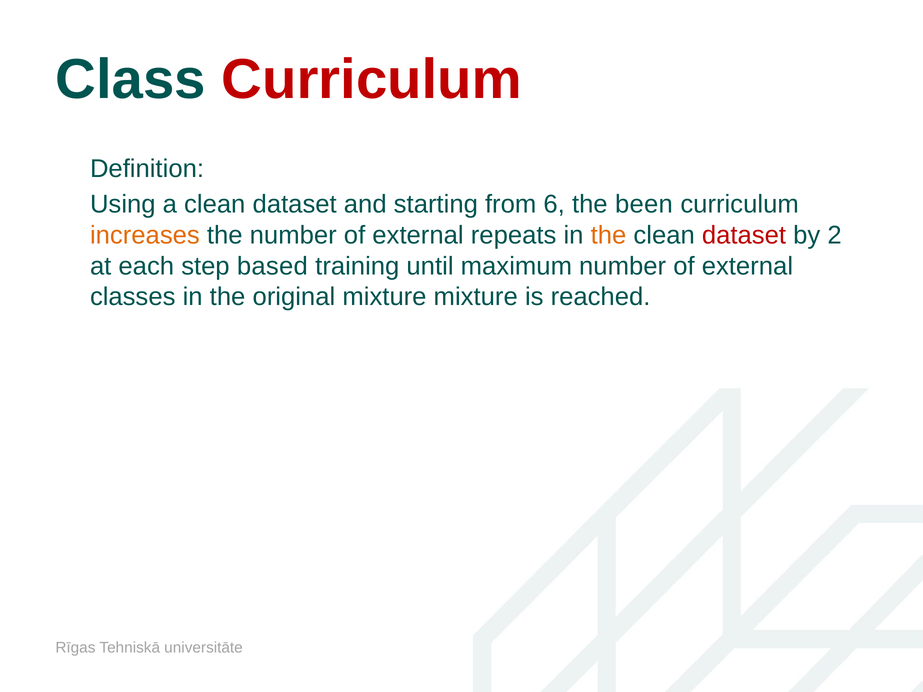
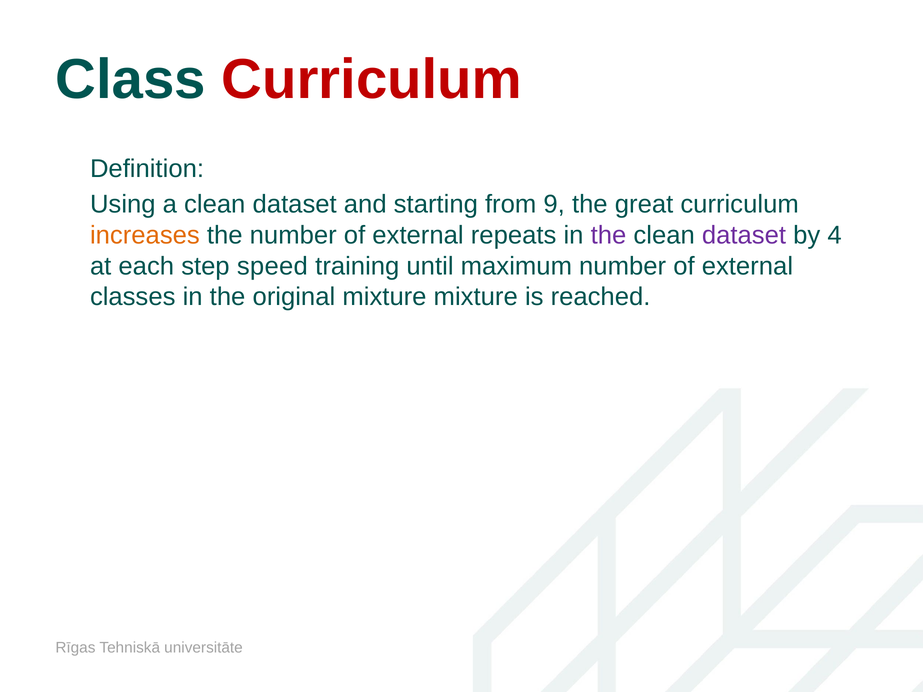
6: 6 -> 9 (554, 205)
been: been -> great (644, 205)
the colour: orange -> purple (609, 235)
dataset colour: red -> purple (744, 235)
2: 2 -> 4 (835, 235)
based: based -> speed (272, 266)
